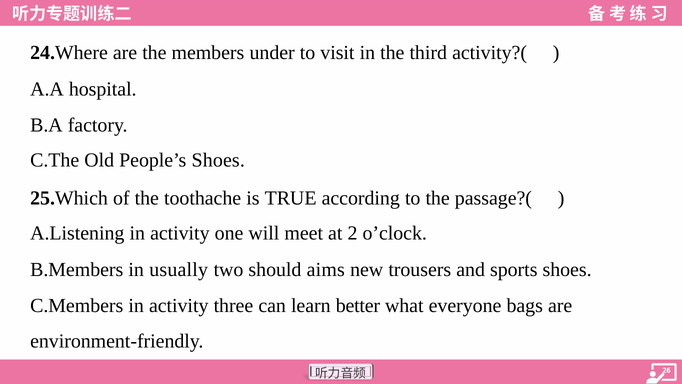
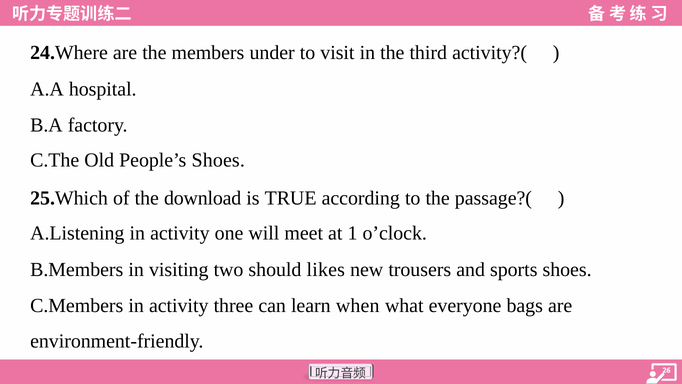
toothache: toothache -> download (203, 198)
2: 2 -> 1 (353, 233)
usually: usually -> visiting (179, 269)
aims: aims -> likes (326, 269)
better: better -> when (358, 305)
